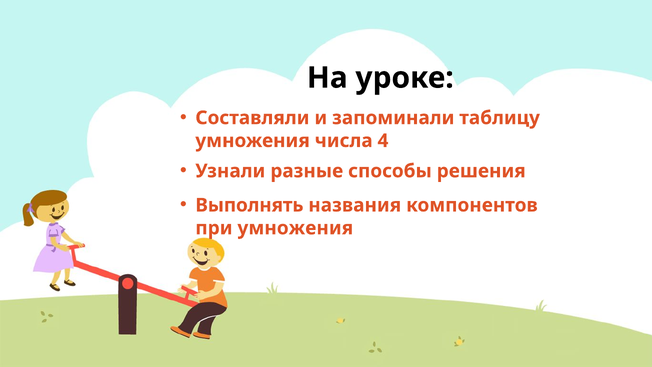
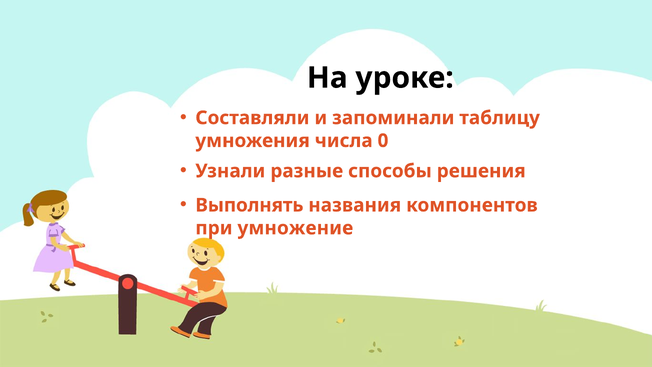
4: 4 -> 0 (383, 141)
при умножения: умножения -> умножение (295, 228)
